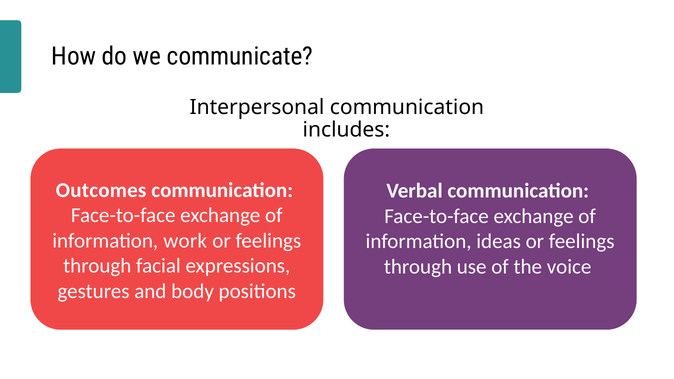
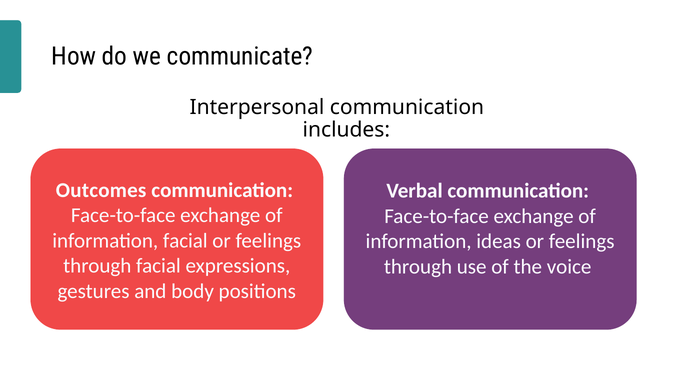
information work: work -> facial (185, 241)
